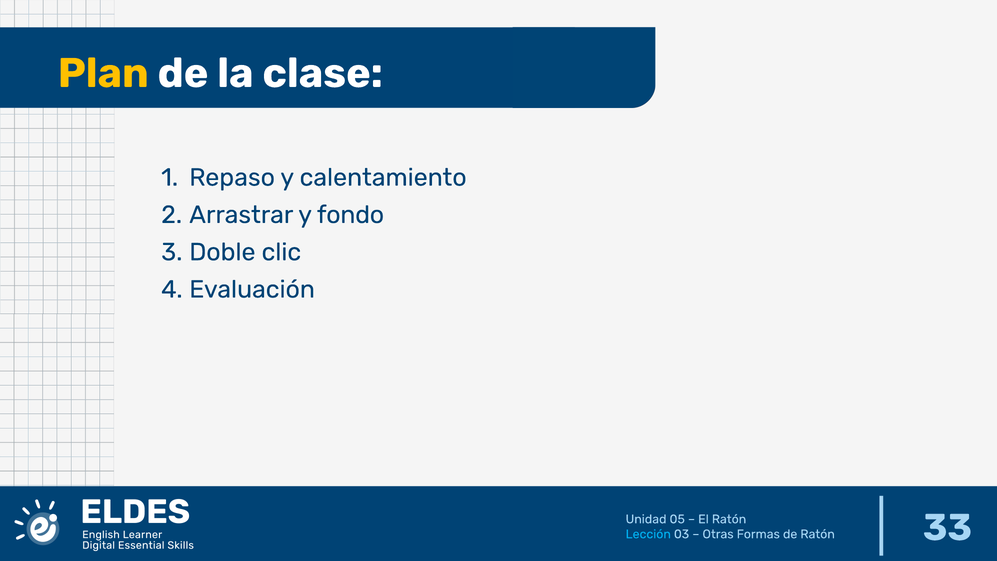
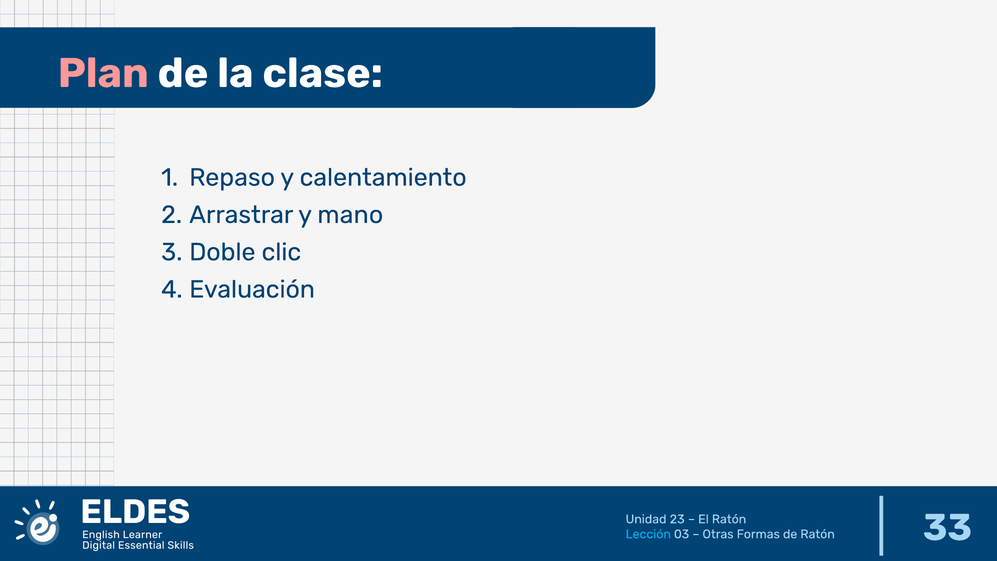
Plan colour: yellow -> pink (103, 73)
fondo: fondo -> mano (350, 215)
05: 05 -> 23 (677, 519)
